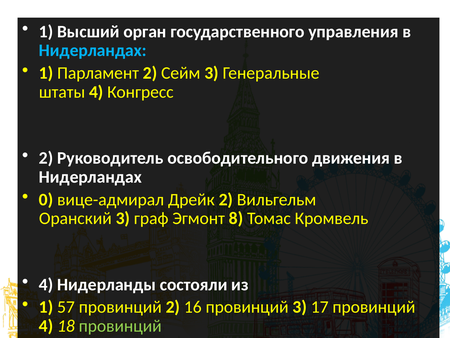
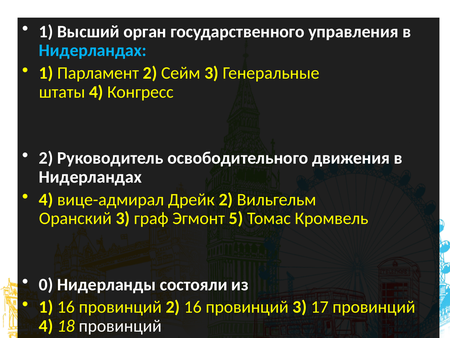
0: 0 -> 4 (46, 199)
8: 8 -> 5 (236, 218)
4: 4 -> 0 (46, 284)
1 57: 57 -> 16 (66, 307)
провинций colour: light green -> white (120, 326)
